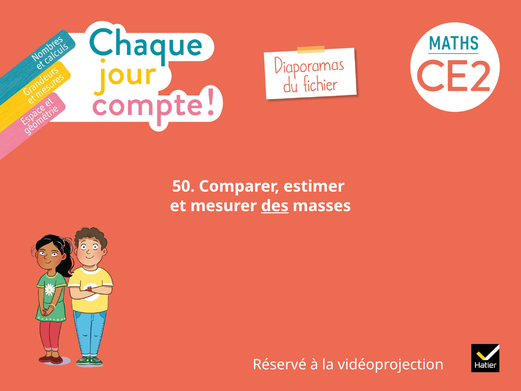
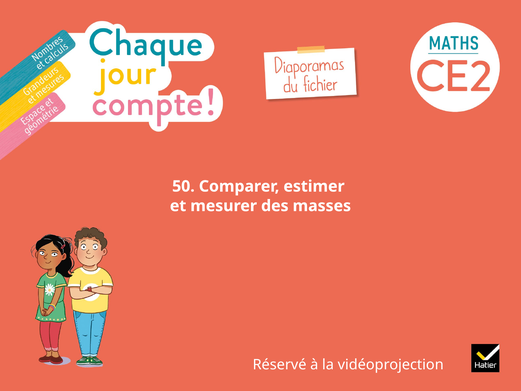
des underline: present -> none (275, 206)
